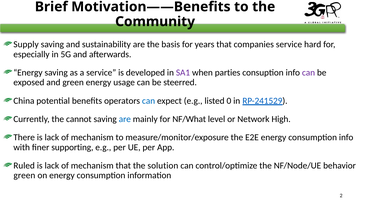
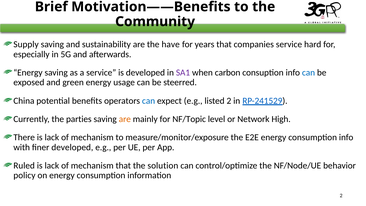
basis: basis -> have (171, 44)
parties: parties -> carbon (228, 72)
can colour: purple -> blue (309, 72)
listed 0: 0 -> 2 (229, 101)
cannot: cannot -> parties (79, 119)
are colour: blue -> orange (125, 119)
NF/What: NF/What -> NF/Topic (189, 119)
finer supporting: supporting -> developed (72, 147)
green: green -> policy (24, 175)
